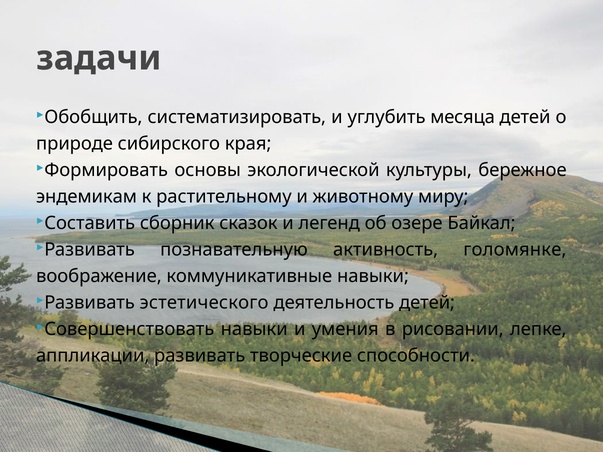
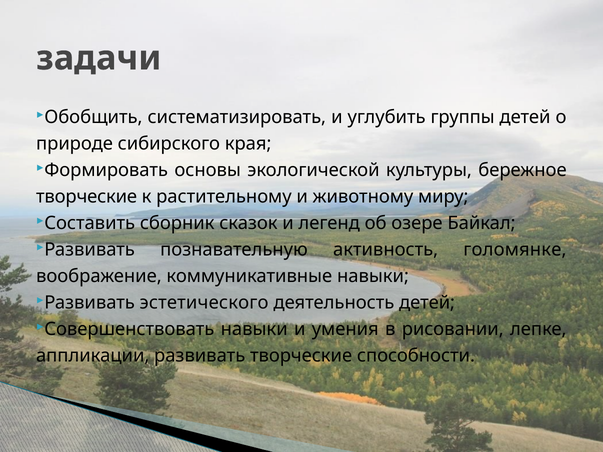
месяца: месяца -> группы (463, 117)
эндемикам: эндемикам -> творческие (87, 197)
